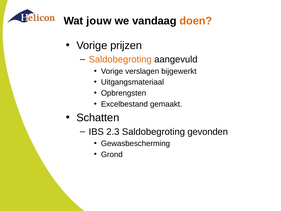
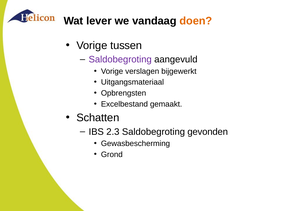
jouw: jouw -> lever (99, 21)
prijzen: prijzen -> tussen (126, 45)
Saldobegroting colour: orange -> purple (120, 59)
